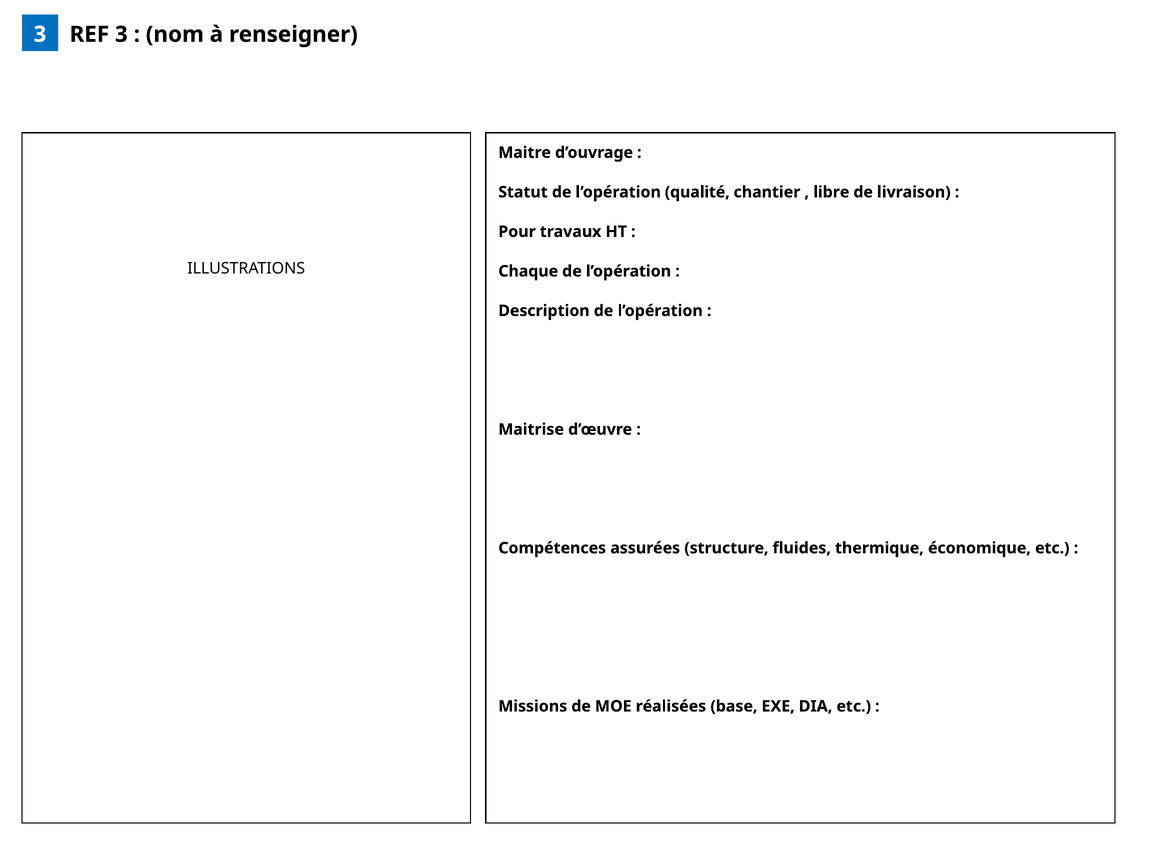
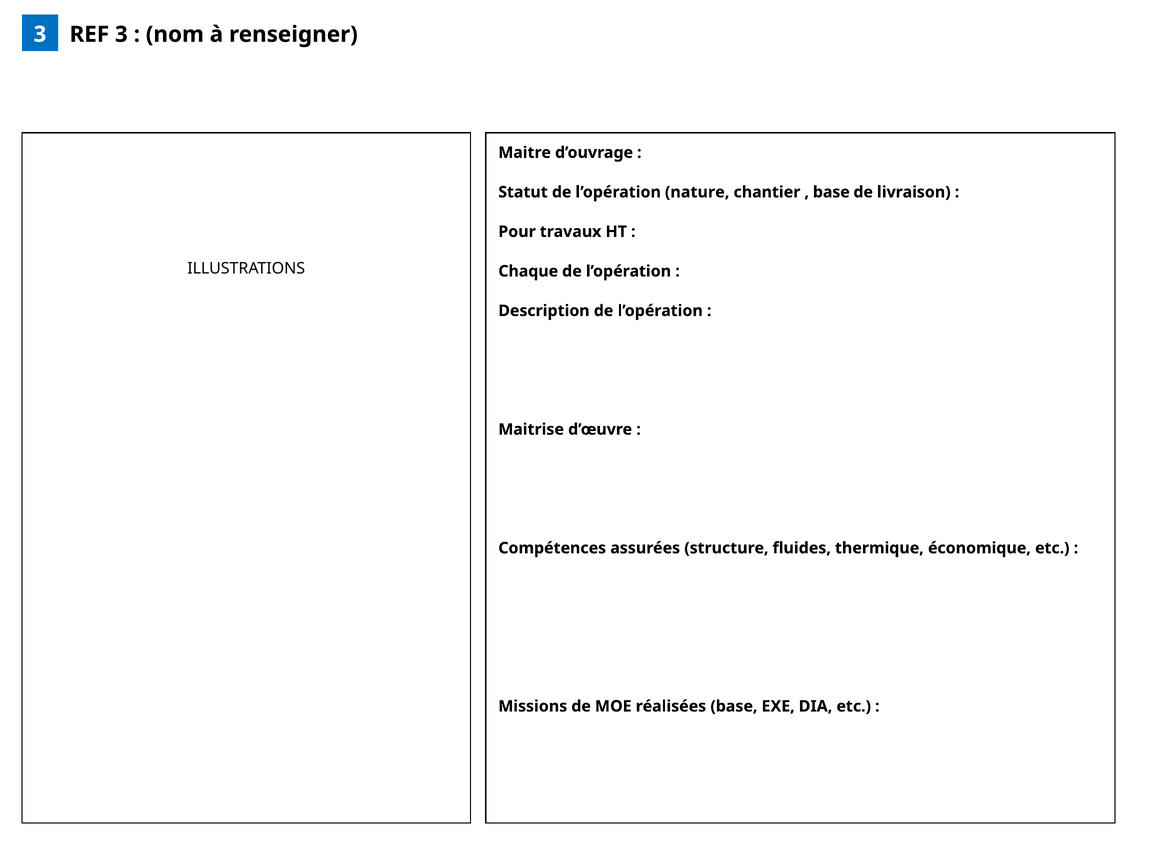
qualité: qualité -> nature (697, 192)
libre: libre -> base (831, 192)
